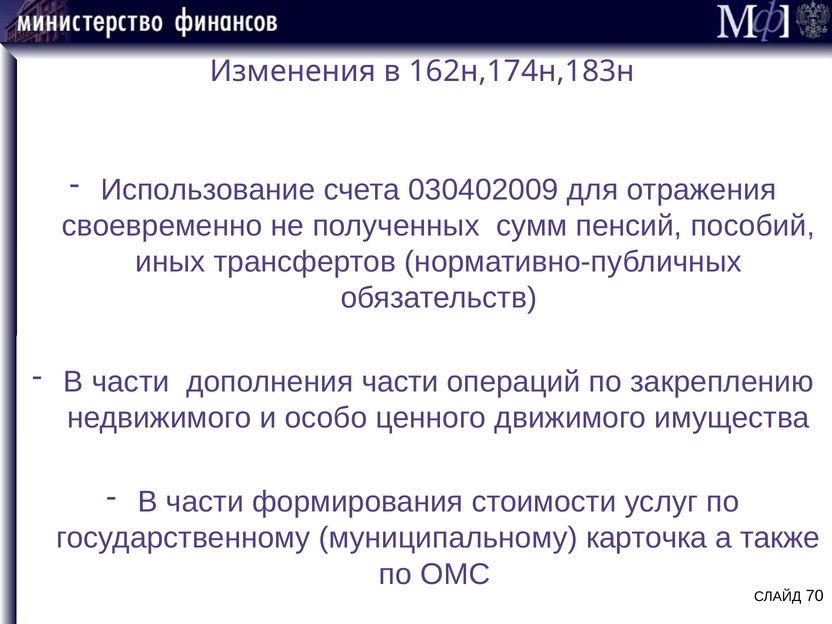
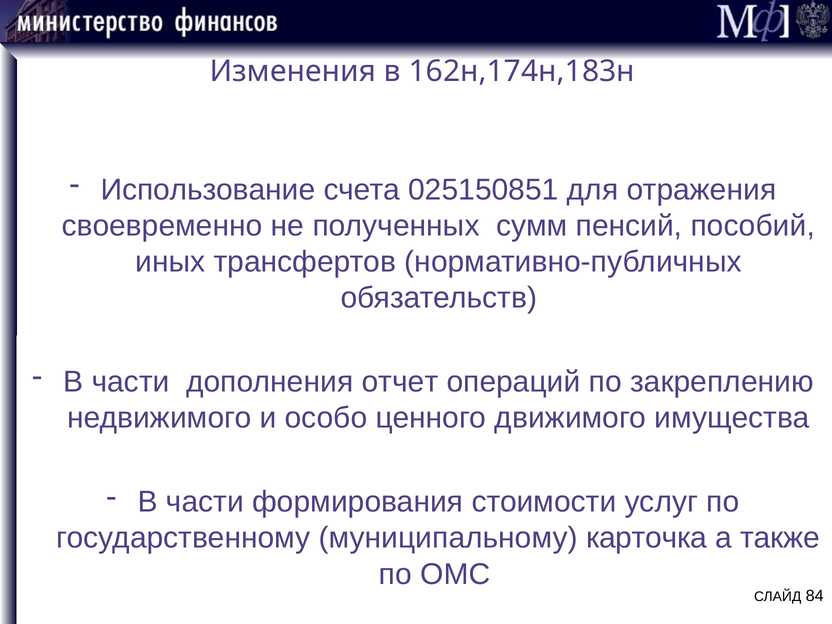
030402009: 030402009 -> 025150851 (483, 190)
дополнения части: части -> отчет (400, 382)
70: 70 -> 84 (815, 596)
